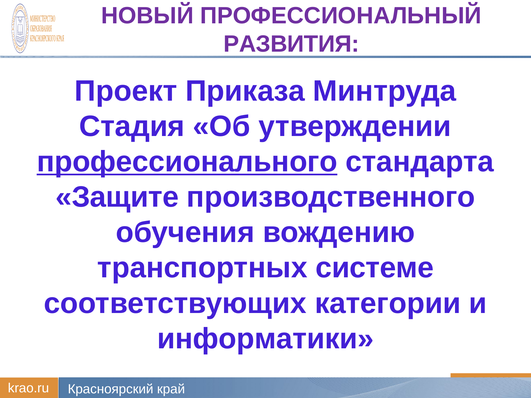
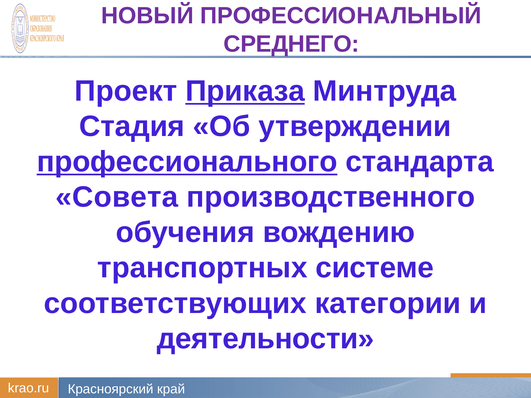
РАЗВИТИЯ: РАЗВИТИЯ -> СРЕДНЕГО (292, 44)
Приказа underline: none -> present (245, 91)
Защите: Защите -> Совета (117, 197)
информатики: информатики -> деятельности (266, 339)
